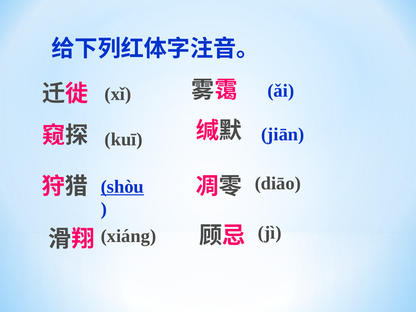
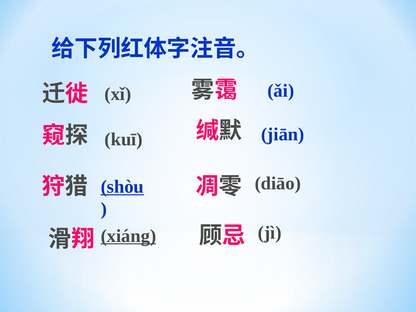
xiáng underline: none -> present (128, 236)
